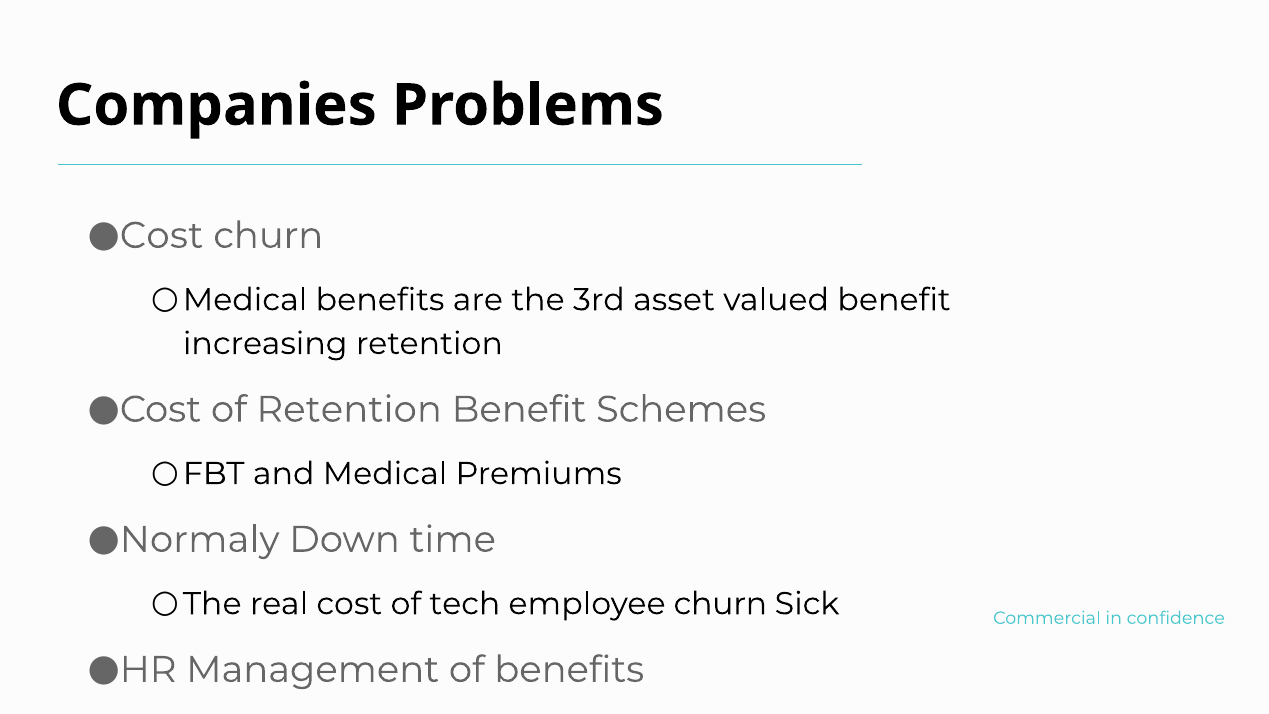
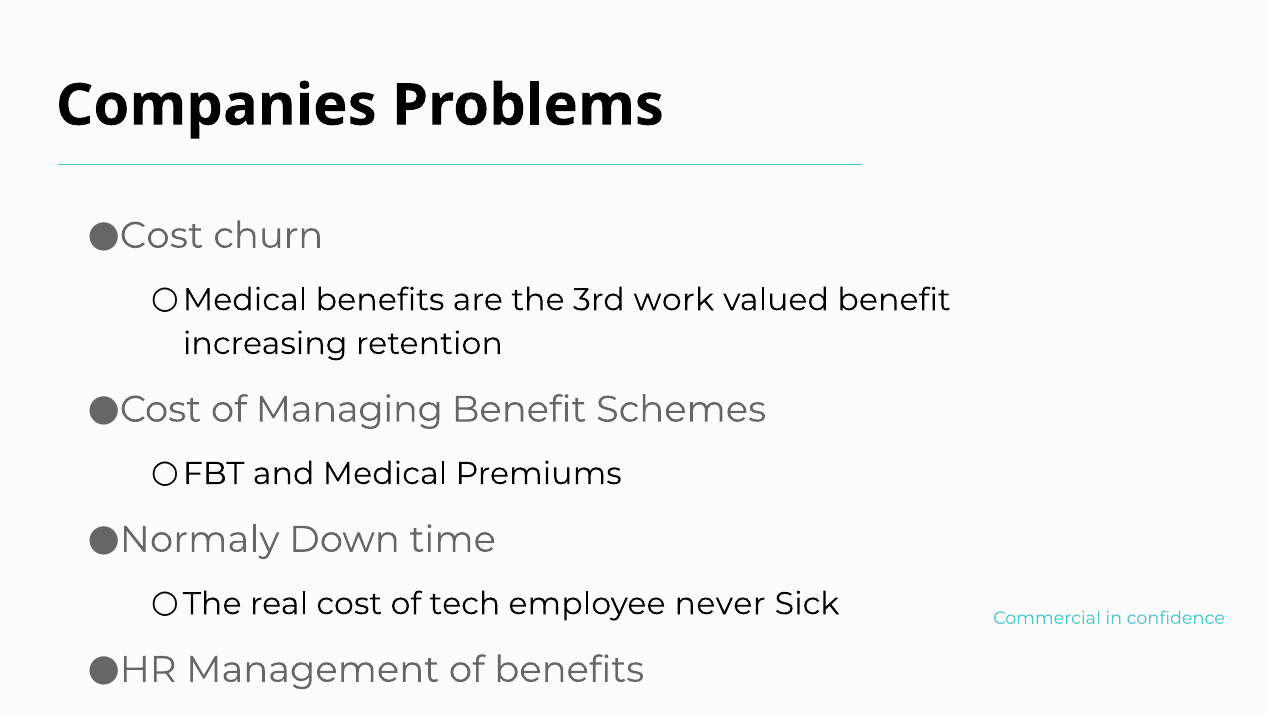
asset: asset -> work (674, 300)
of Retention: Retention -> Managing (349, 409)
employee churn: churn -> never (720, 604)
